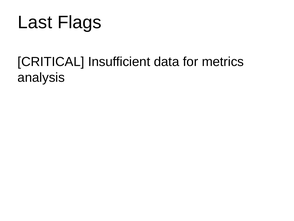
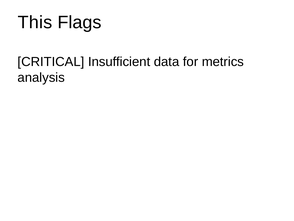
Last: Last -> This (35, 22)
